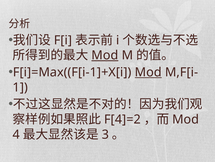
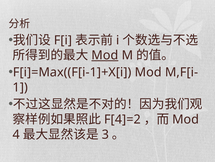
Mod underline: present -> none (148, 72)
